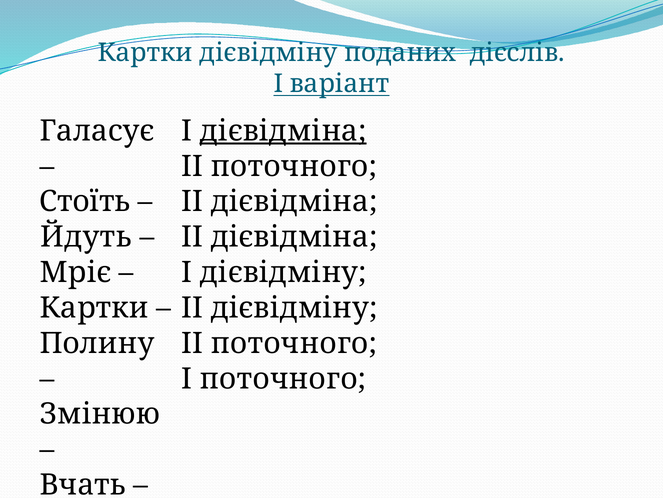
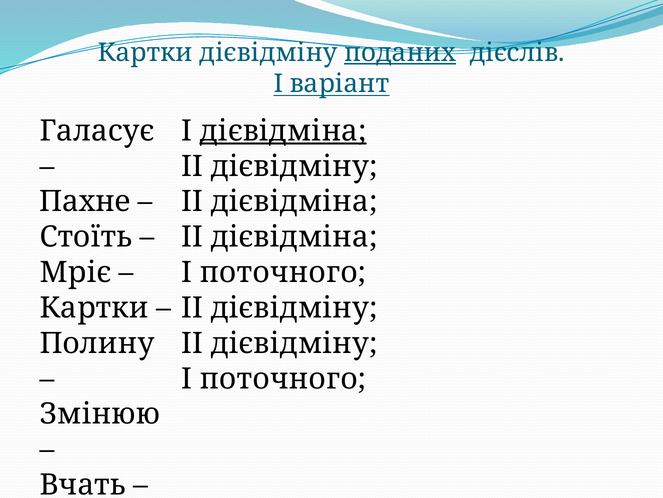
поданих underline: none -> present (400, 53)
поточного: поточного -> дієвідміну (294, 166)
Стоїть: Стоїть -> Пахне (85, 201)
Йдуть: Йдуть -> Стоїть (86, 237)
дієвідміну: дієвідміну -> поточного (283, 272)
поточного: поточного -> дієвідміну (294, 343)
